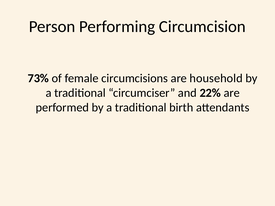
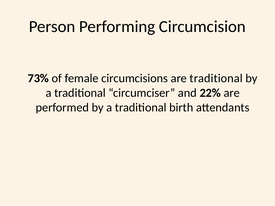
are household: household -> traditional (216, 78)
